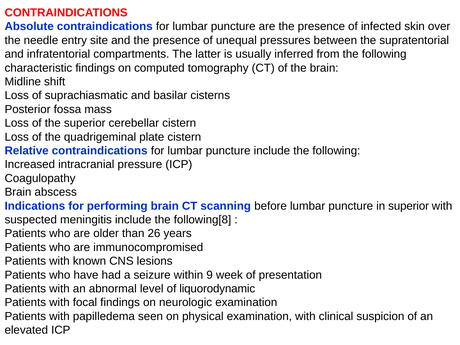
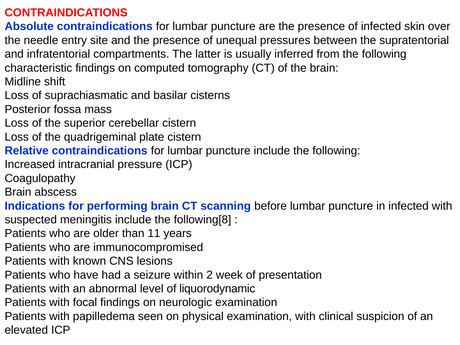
in superior: superior -> infected (409, 206)
26: 26 -> 11 (154, 233)
9: 9 -> 2 (210, 275)
